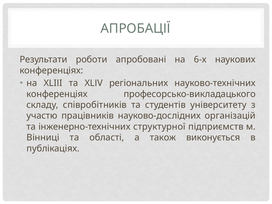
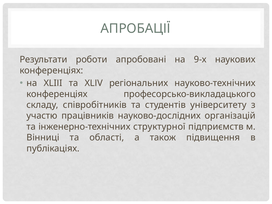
6-х: 6-х -> 9-х (200, 60)
виконується: виконується -> підвищення (213, 138)
